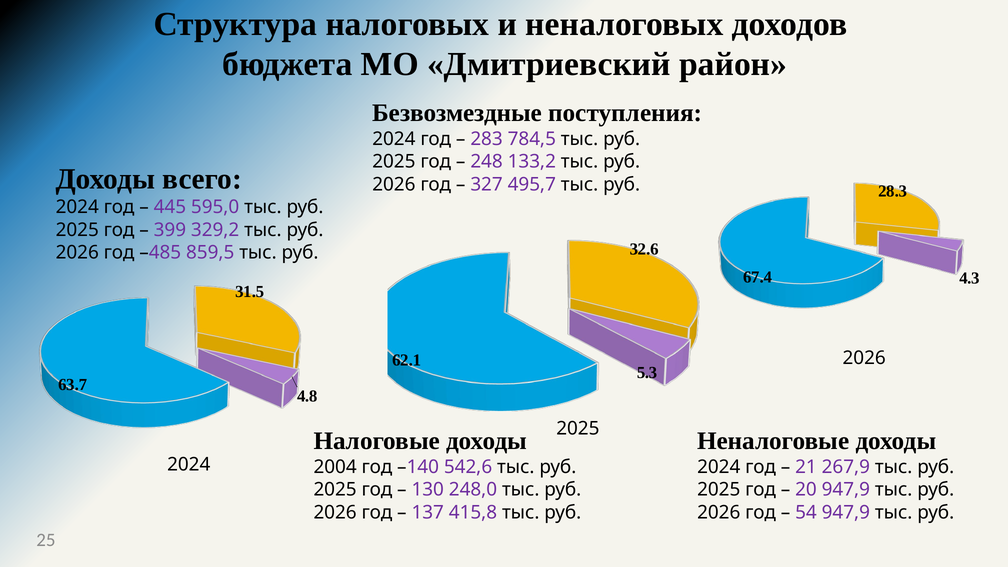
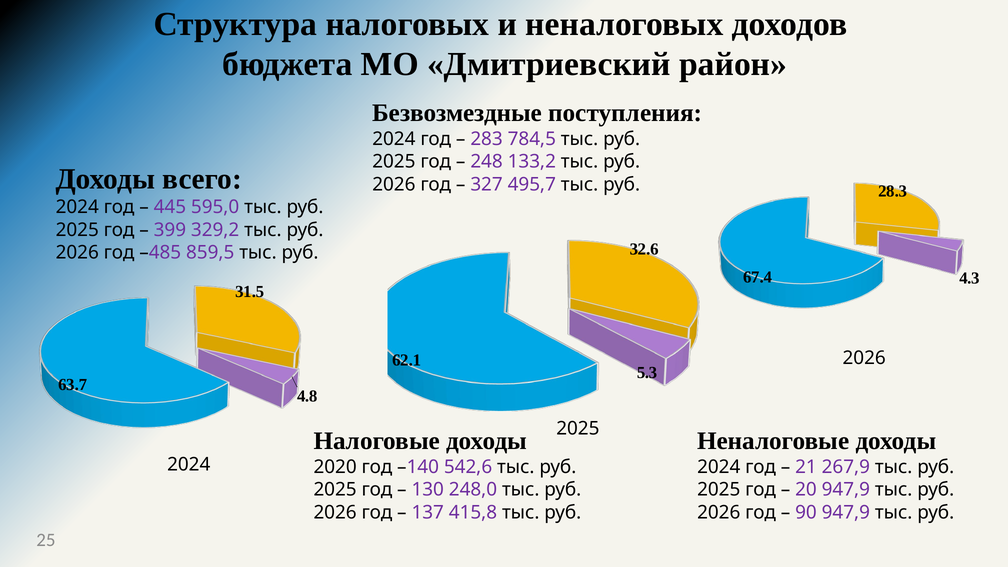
2004: 2004 -> 2020 (335, 467)
54: 54 -> 90 (806, 512)
